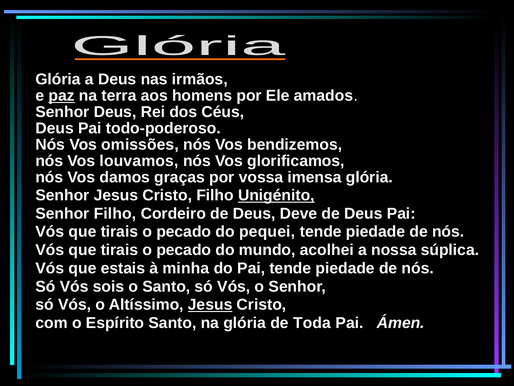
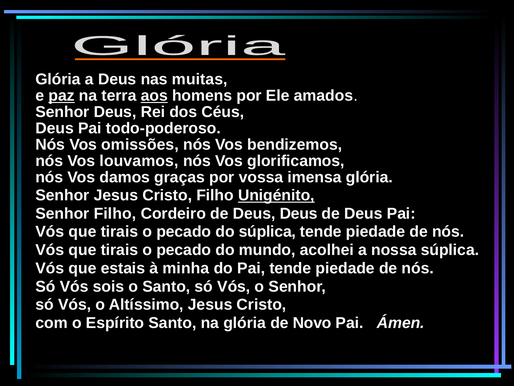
irmãos: irmãos -> muitas (200, 79)
aos underline: none -> present (154, 96)
Deus Deve: Deve -> Deus (299, 213)
do pequei: pequei -> súplica (267, 231)
Jesus underline: present -> none (210, 304)
Toda: Toda -> Novo (312, 323)
